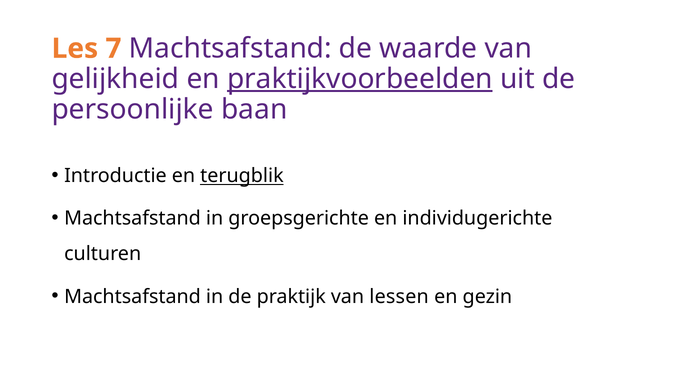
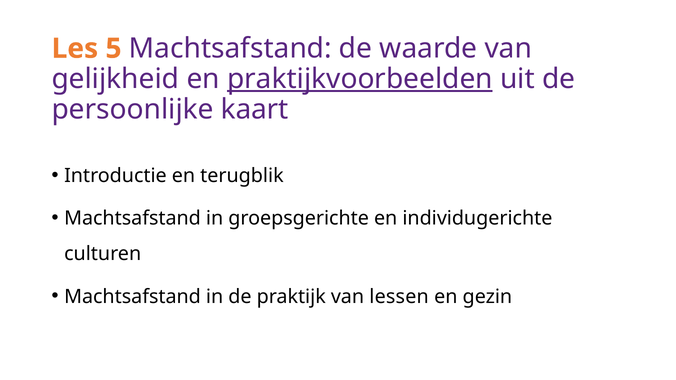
7: 7 -> 5 (113, 49)
baan: baan -> kaart (255, 109)
terugblik underline: present -> none (242, 176)
